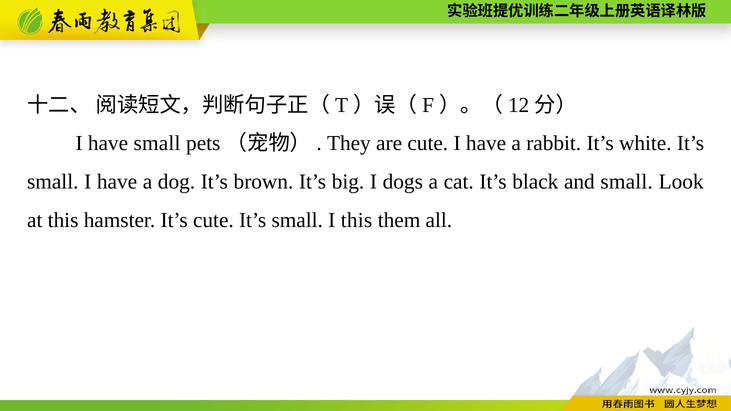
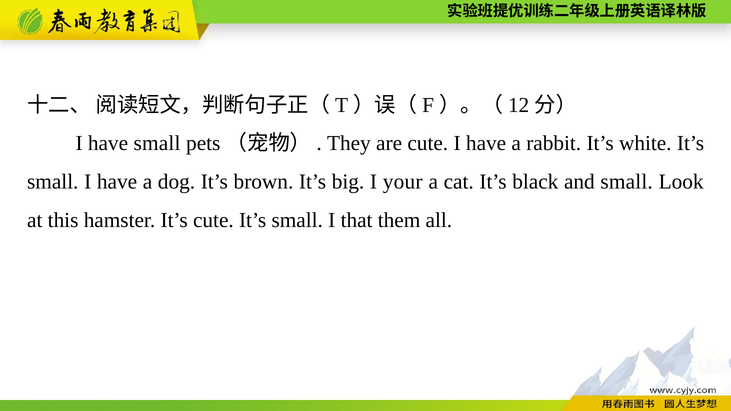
dogs: dogs -> your (403, 182)
I this: this -> that (357, 220)
